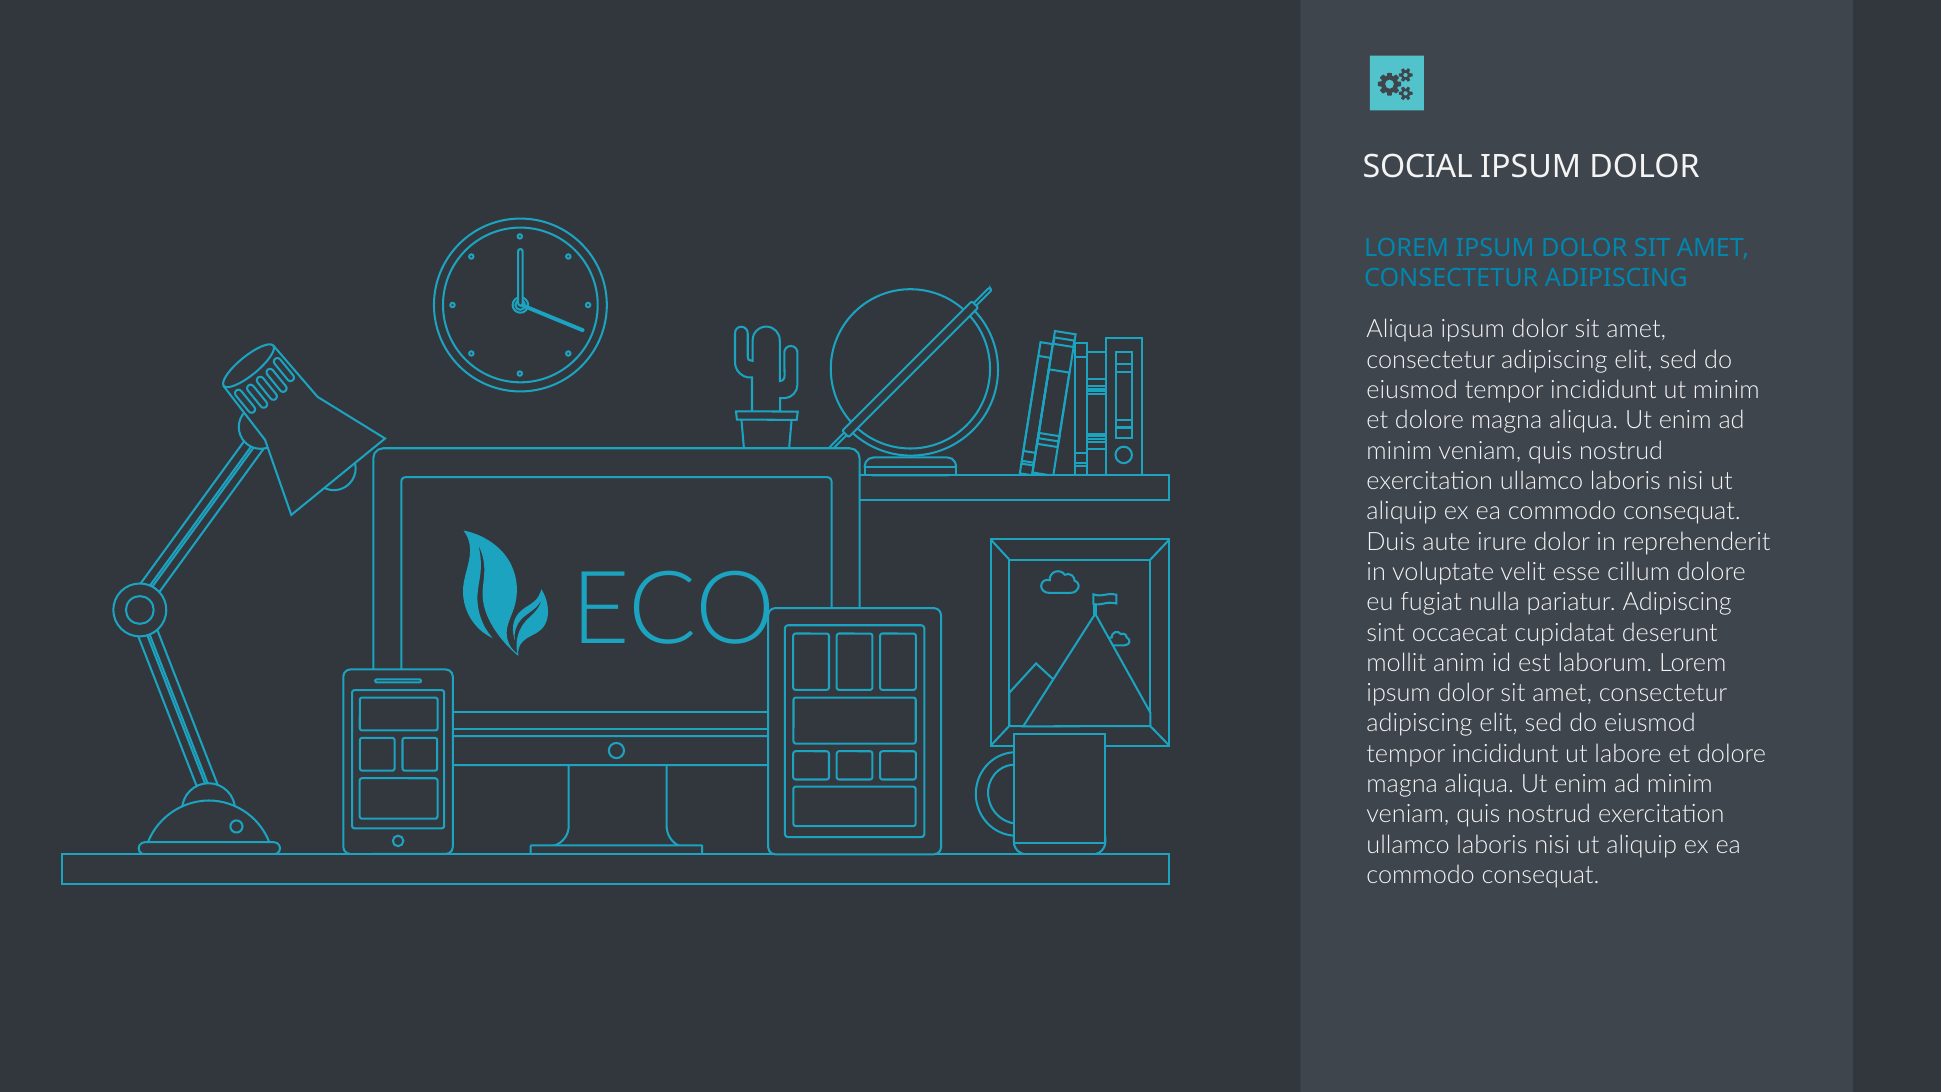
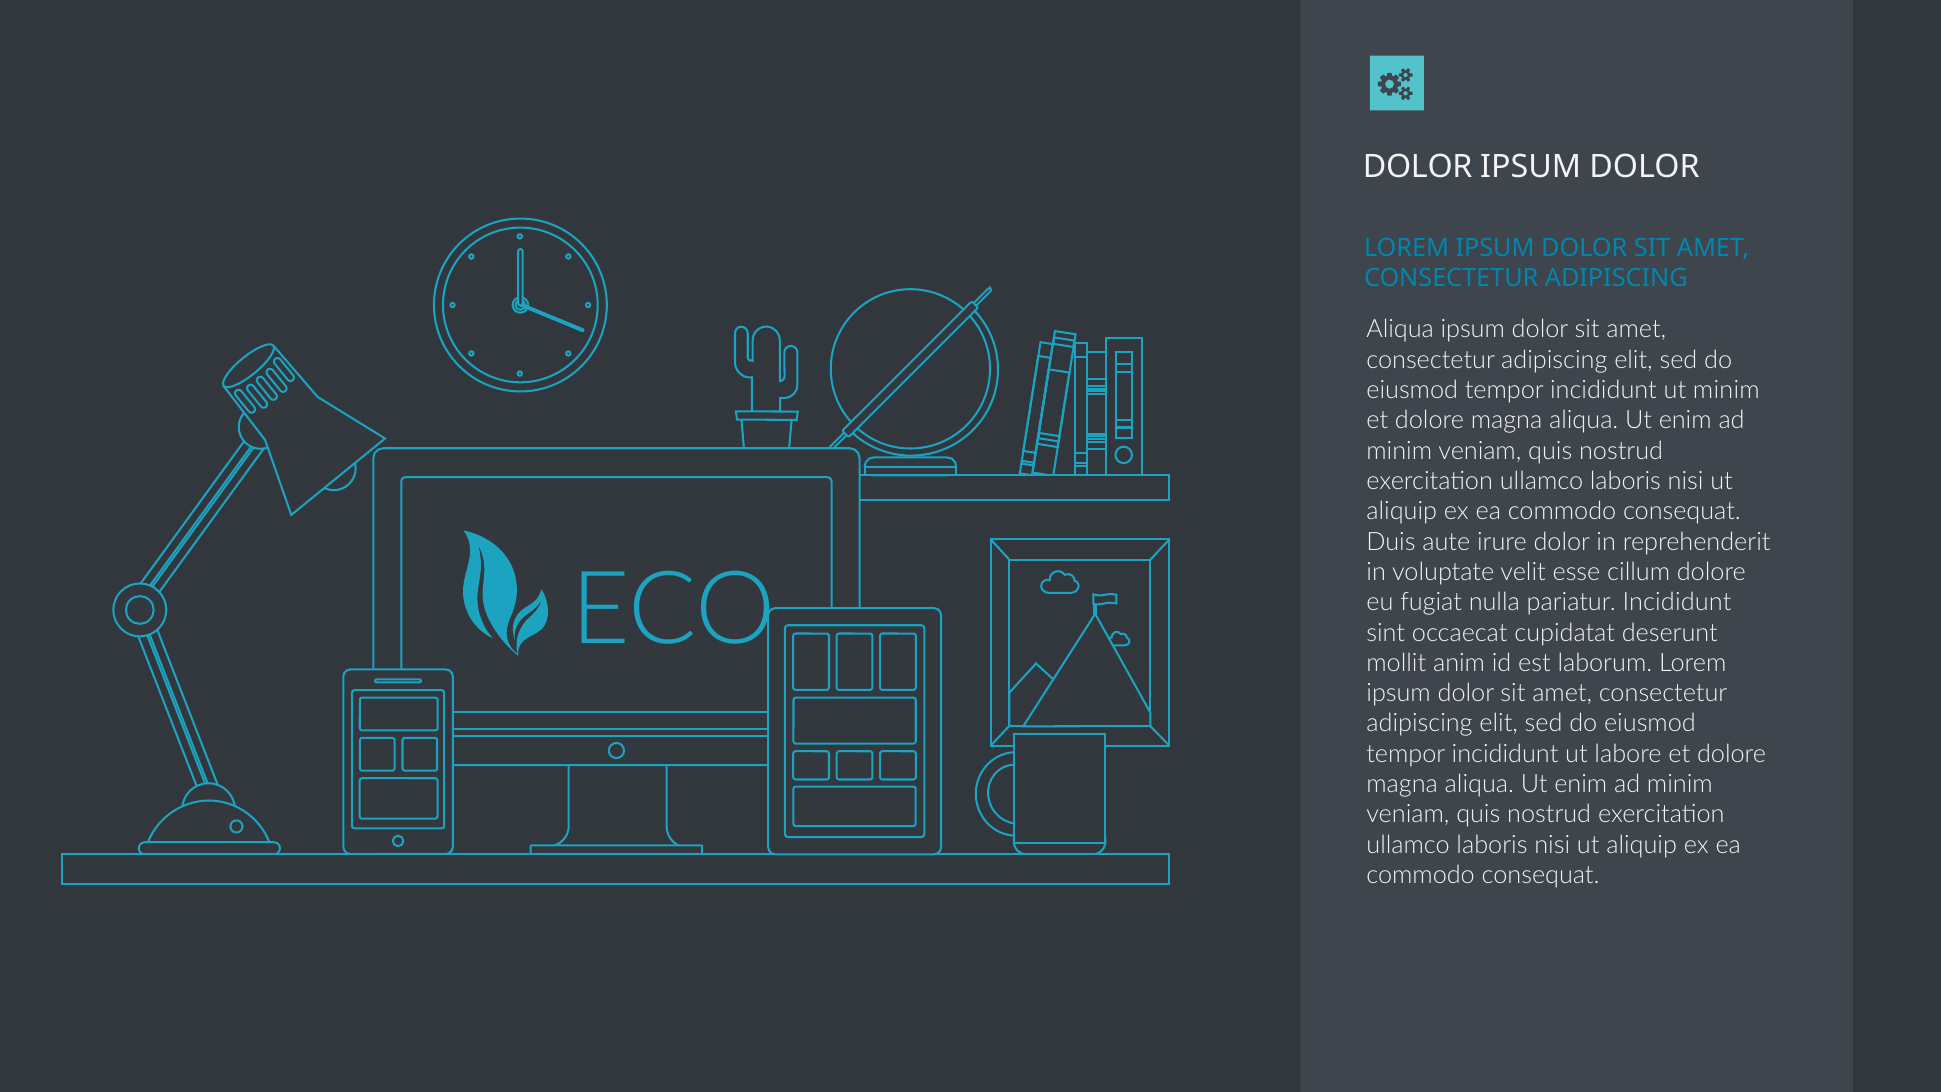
SOCIAL: SOCIAL -> DOLOR (1418, 167)
pariatur Adipiscing: Adipiscing -> Incididunt (1677, 602)
